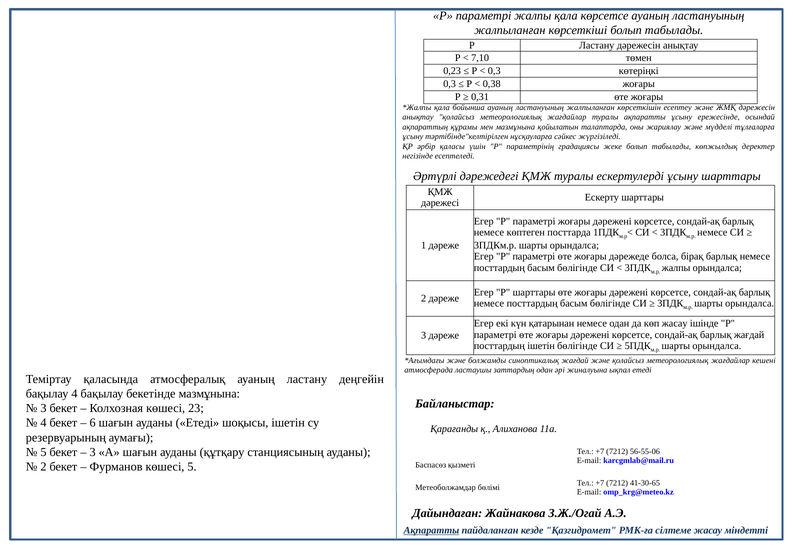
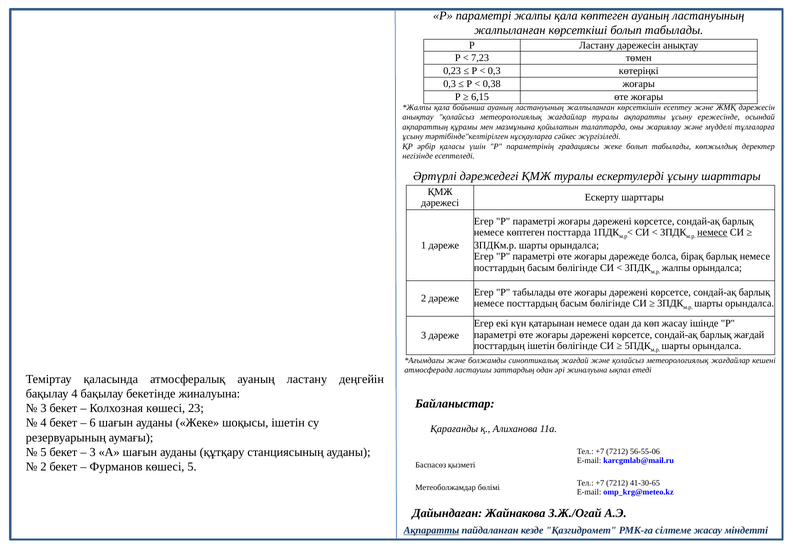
қала көрсетсе: көрсетсе -> көптеген (605, 16)
7,10: 7,10 -> 7,23 (480, 58)
0,31: 0,31 -> 6,15 (480, 97)
немесе underline: none -> present (712, 232)
Р шарттары: шарттары -> табылады (534, 292)
бекетінде мазмұнына: мазмұнына -> жиналуына (209, 394)
ауданы Етеді: Етеді -> Жеке (197, 423)
